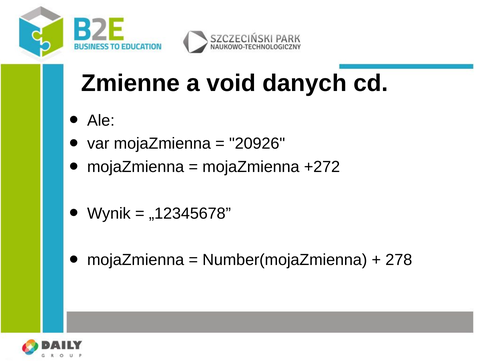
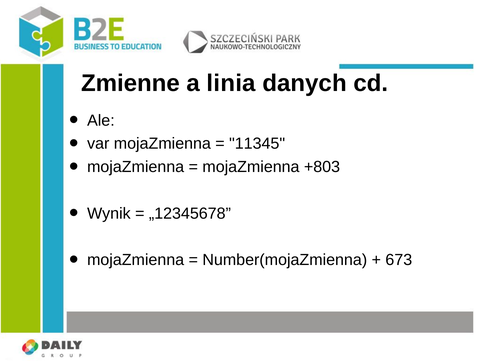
void: void -> linia (231, 83)
20926: 20926 -> 11345 (257, 144)
+272: +272 -> +803 (322, 167)
278: 278 -> 673 (399, 260)
